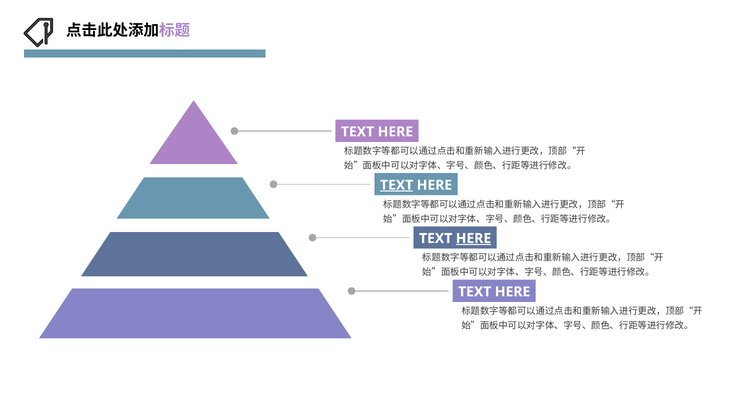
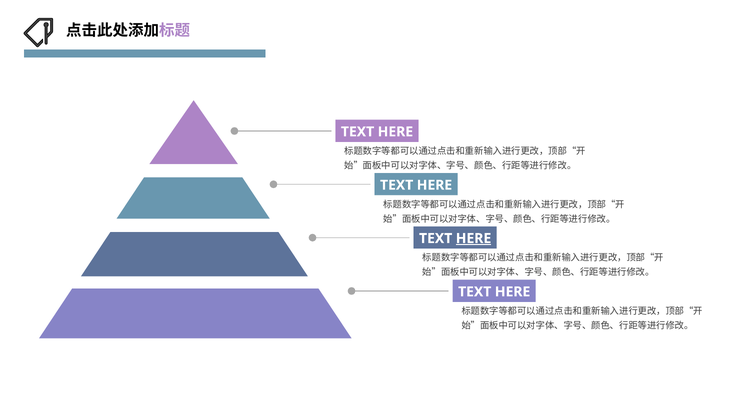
TEXT underline: present -> none (397, 185)
